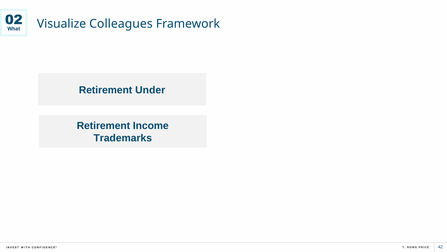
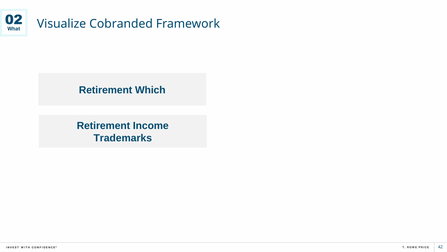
Colleagues: Colleagues -> Cobranded (121, 24)
Under: Under -> Which (150, 90)
